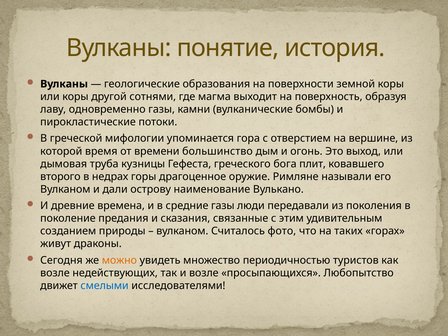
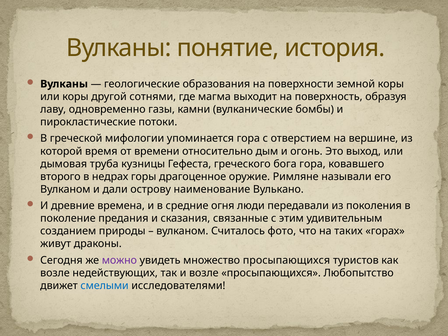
большинство: большинство -> относительно (218, 151)
бога плит: плит -> гора (312, 164)
средние газы: газы -> огня (223, 206)
можно colour: orange -> purple (119, 260)
множество периодичностью: периодичностью -> просыпающихся (286, 260)
